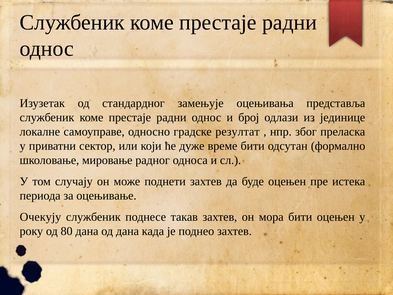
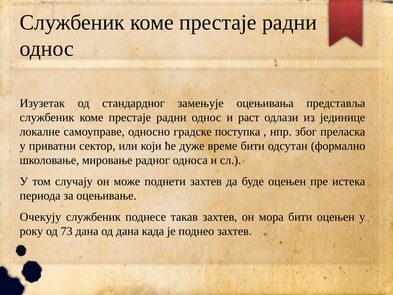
број: број -> раст (249, 117)
резултат: резултат -> поступка (238, 131)
80: 80 -> 73 (67, 231)
